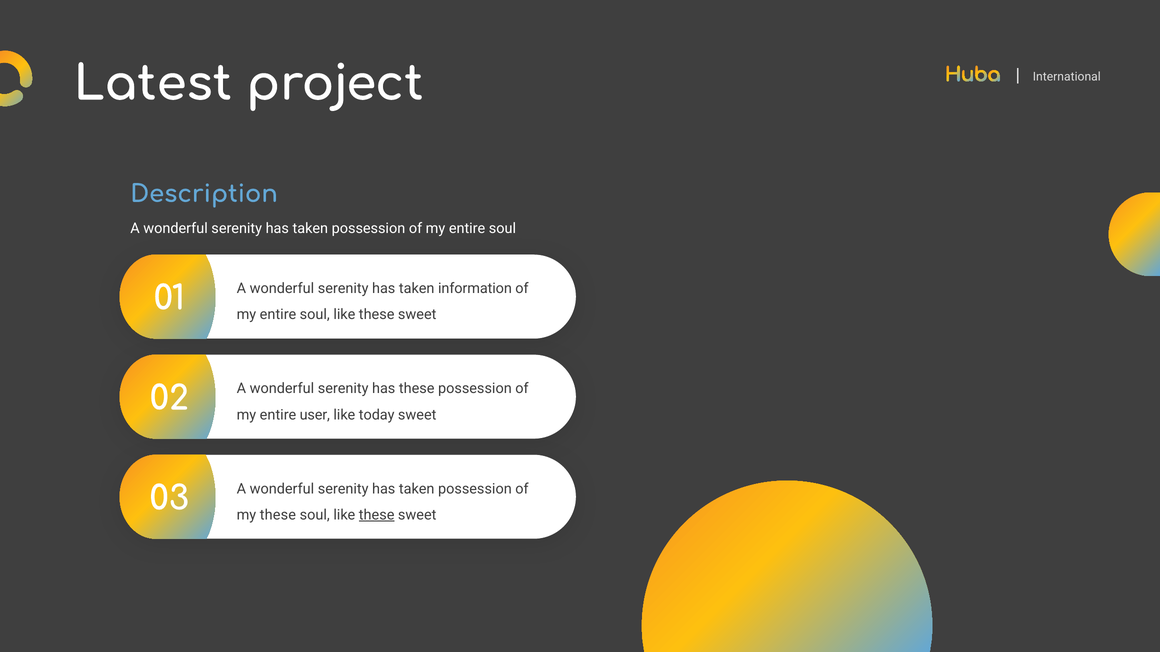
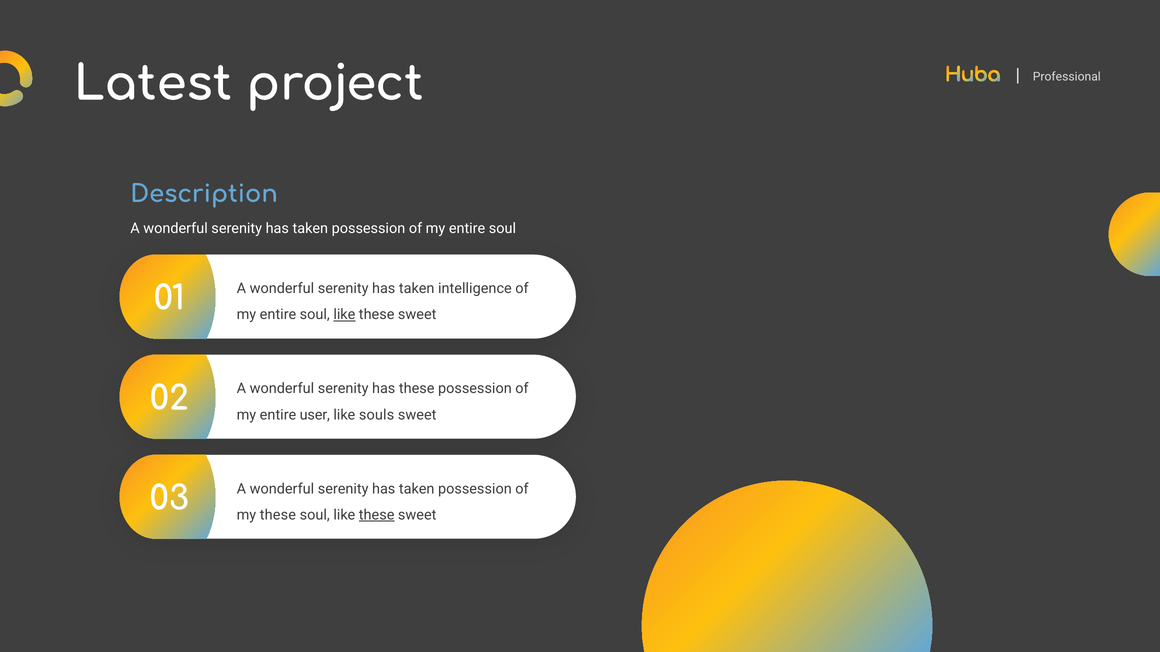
International: International -> Professional (1067, 77)
information: information -> intelligence (475, 289)
like underline: none -> present (344, 315)
today: today -> souls (377, 415)
